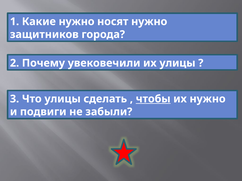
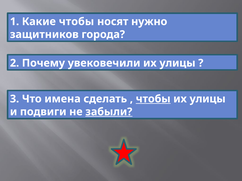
Какие нужно: нужно -> чтобы (76, 22)
Что улицы: улицы -> имена (63, 99)
нужно: нужно -> улицы (208, 99)
забыли underline: none -> present (109, 112)
